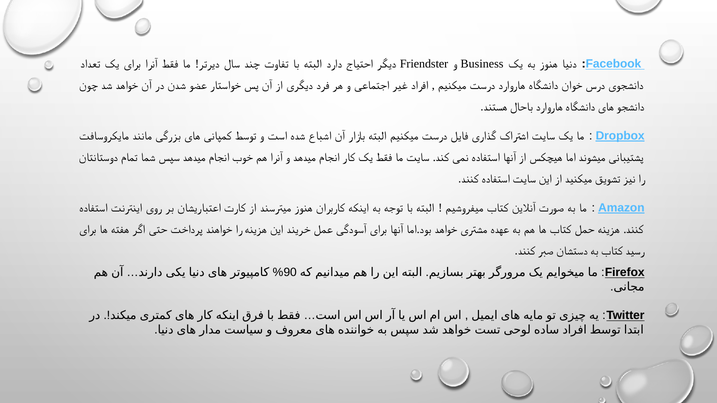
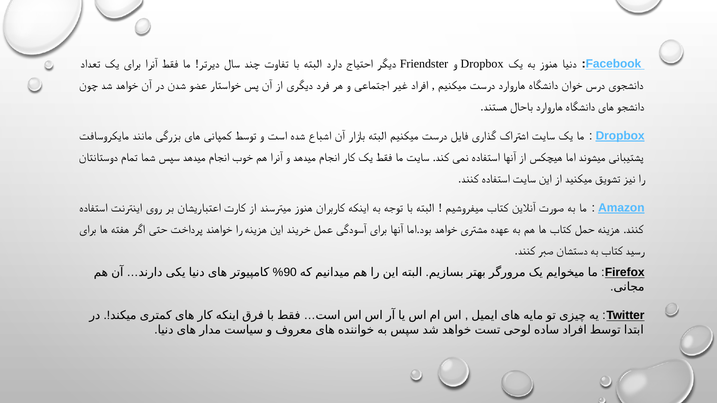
Business: Business -> Dropbox (482, 64)
